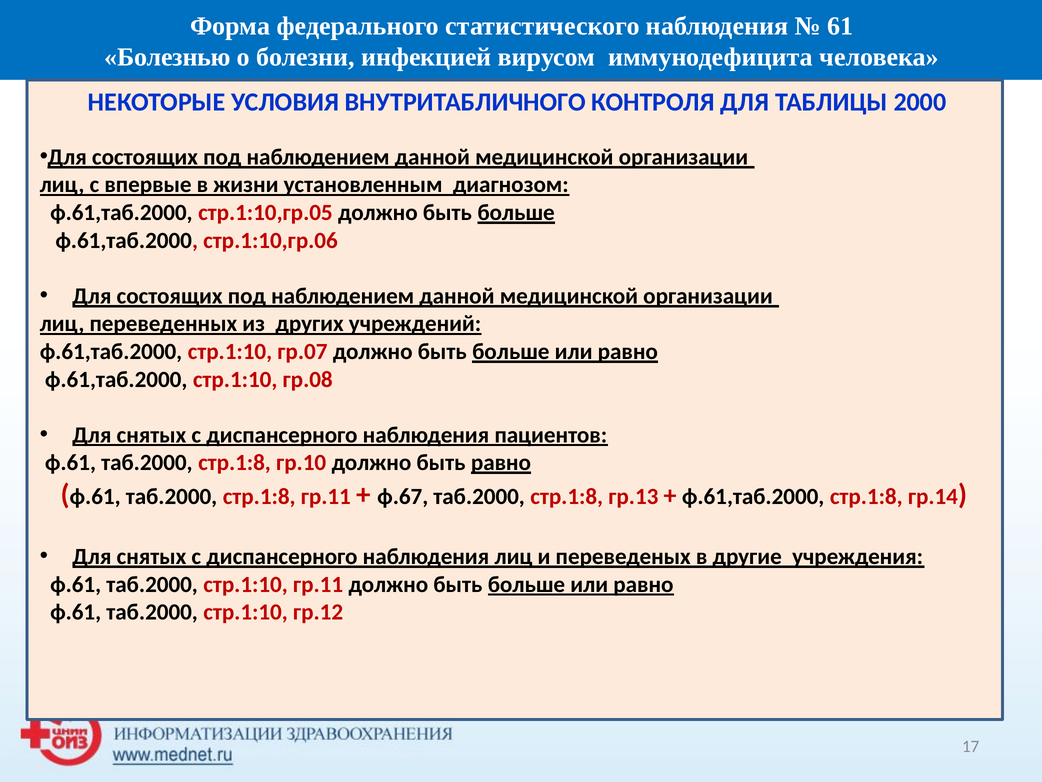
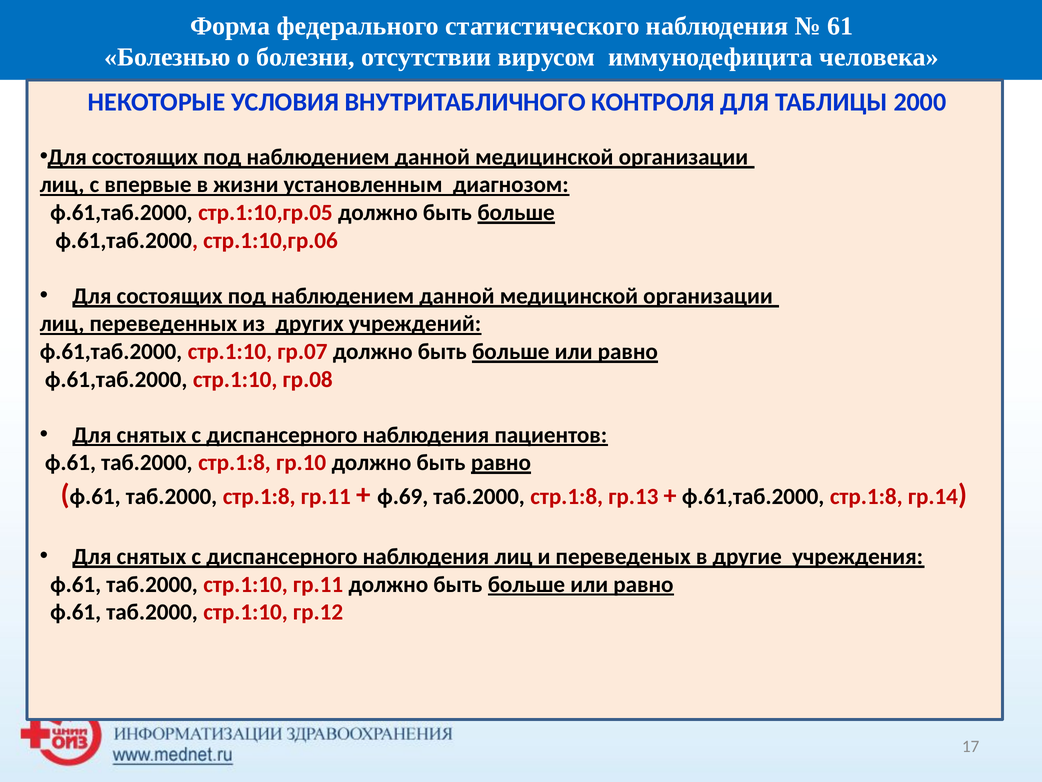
инфекцией: инфекцией -> отсутствии (426, 57)
ф.67: ф.67 -> ф.69 (403, 496)
